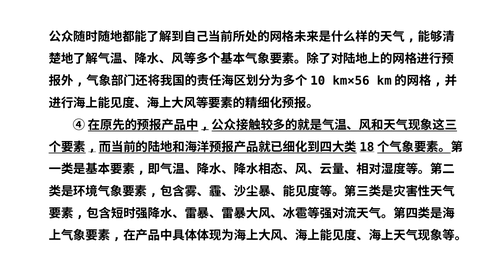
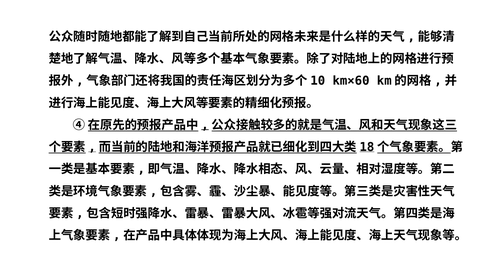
km×56: km×56 -> km×60 (351, 81)
